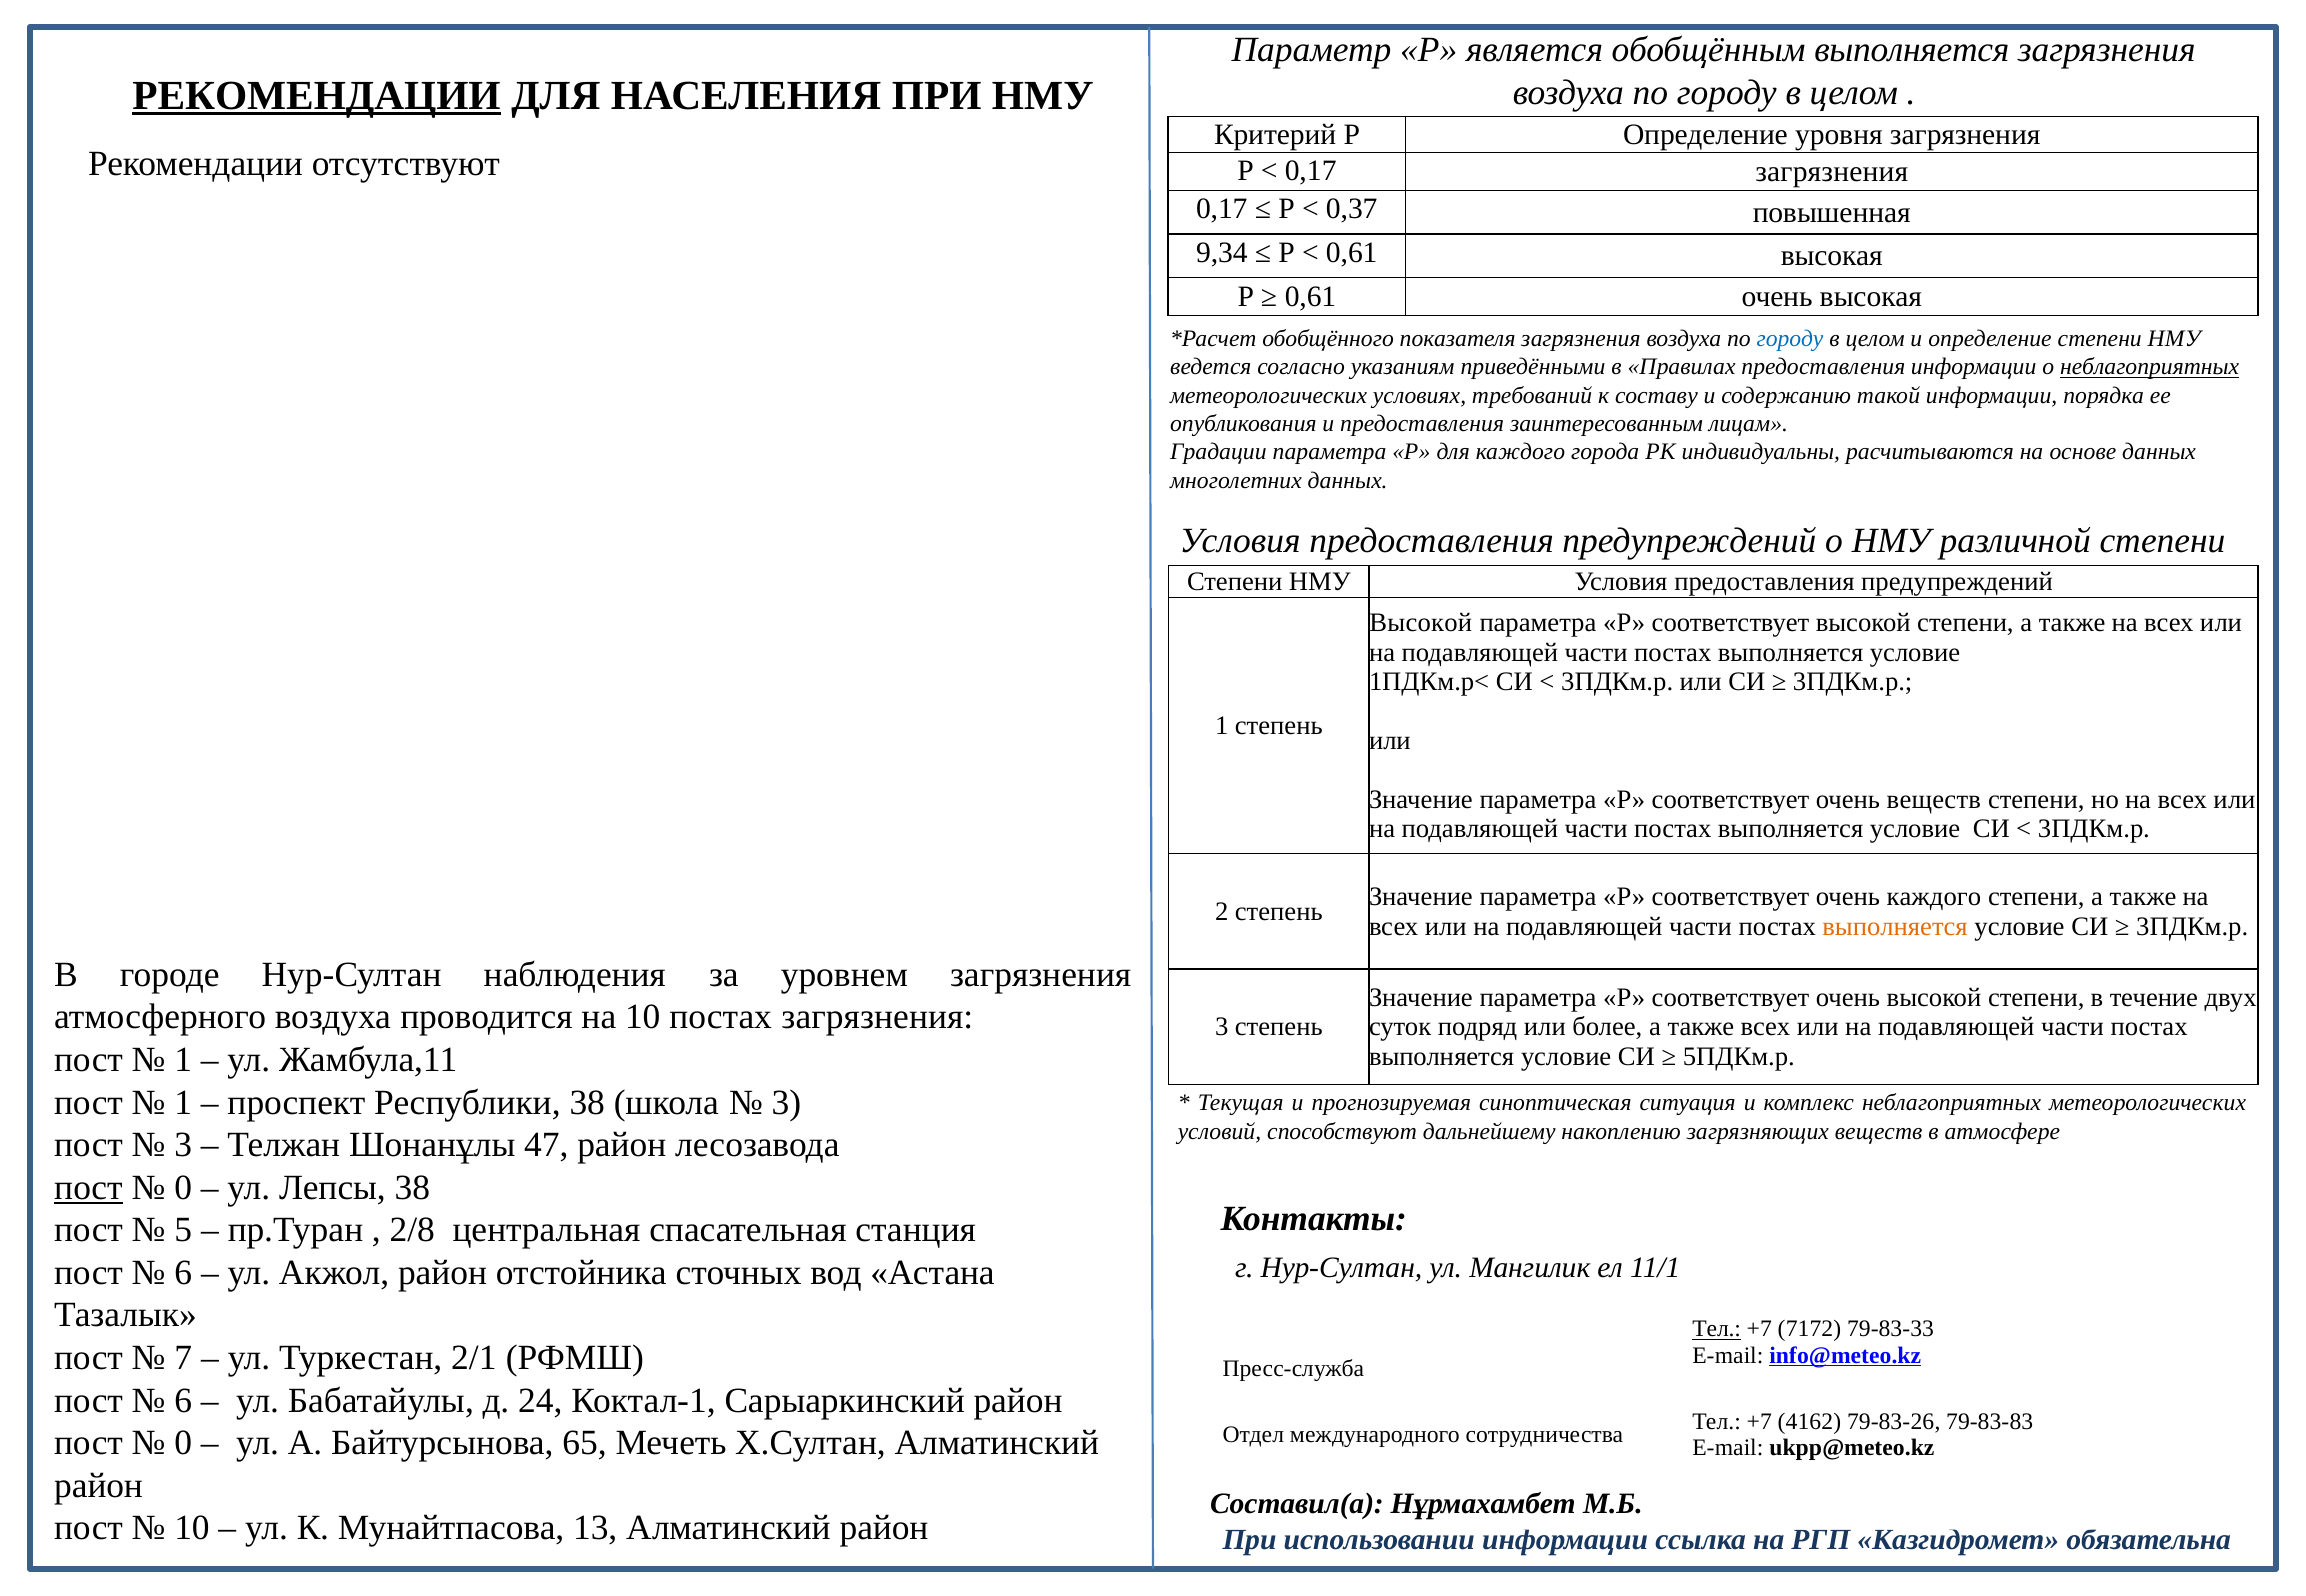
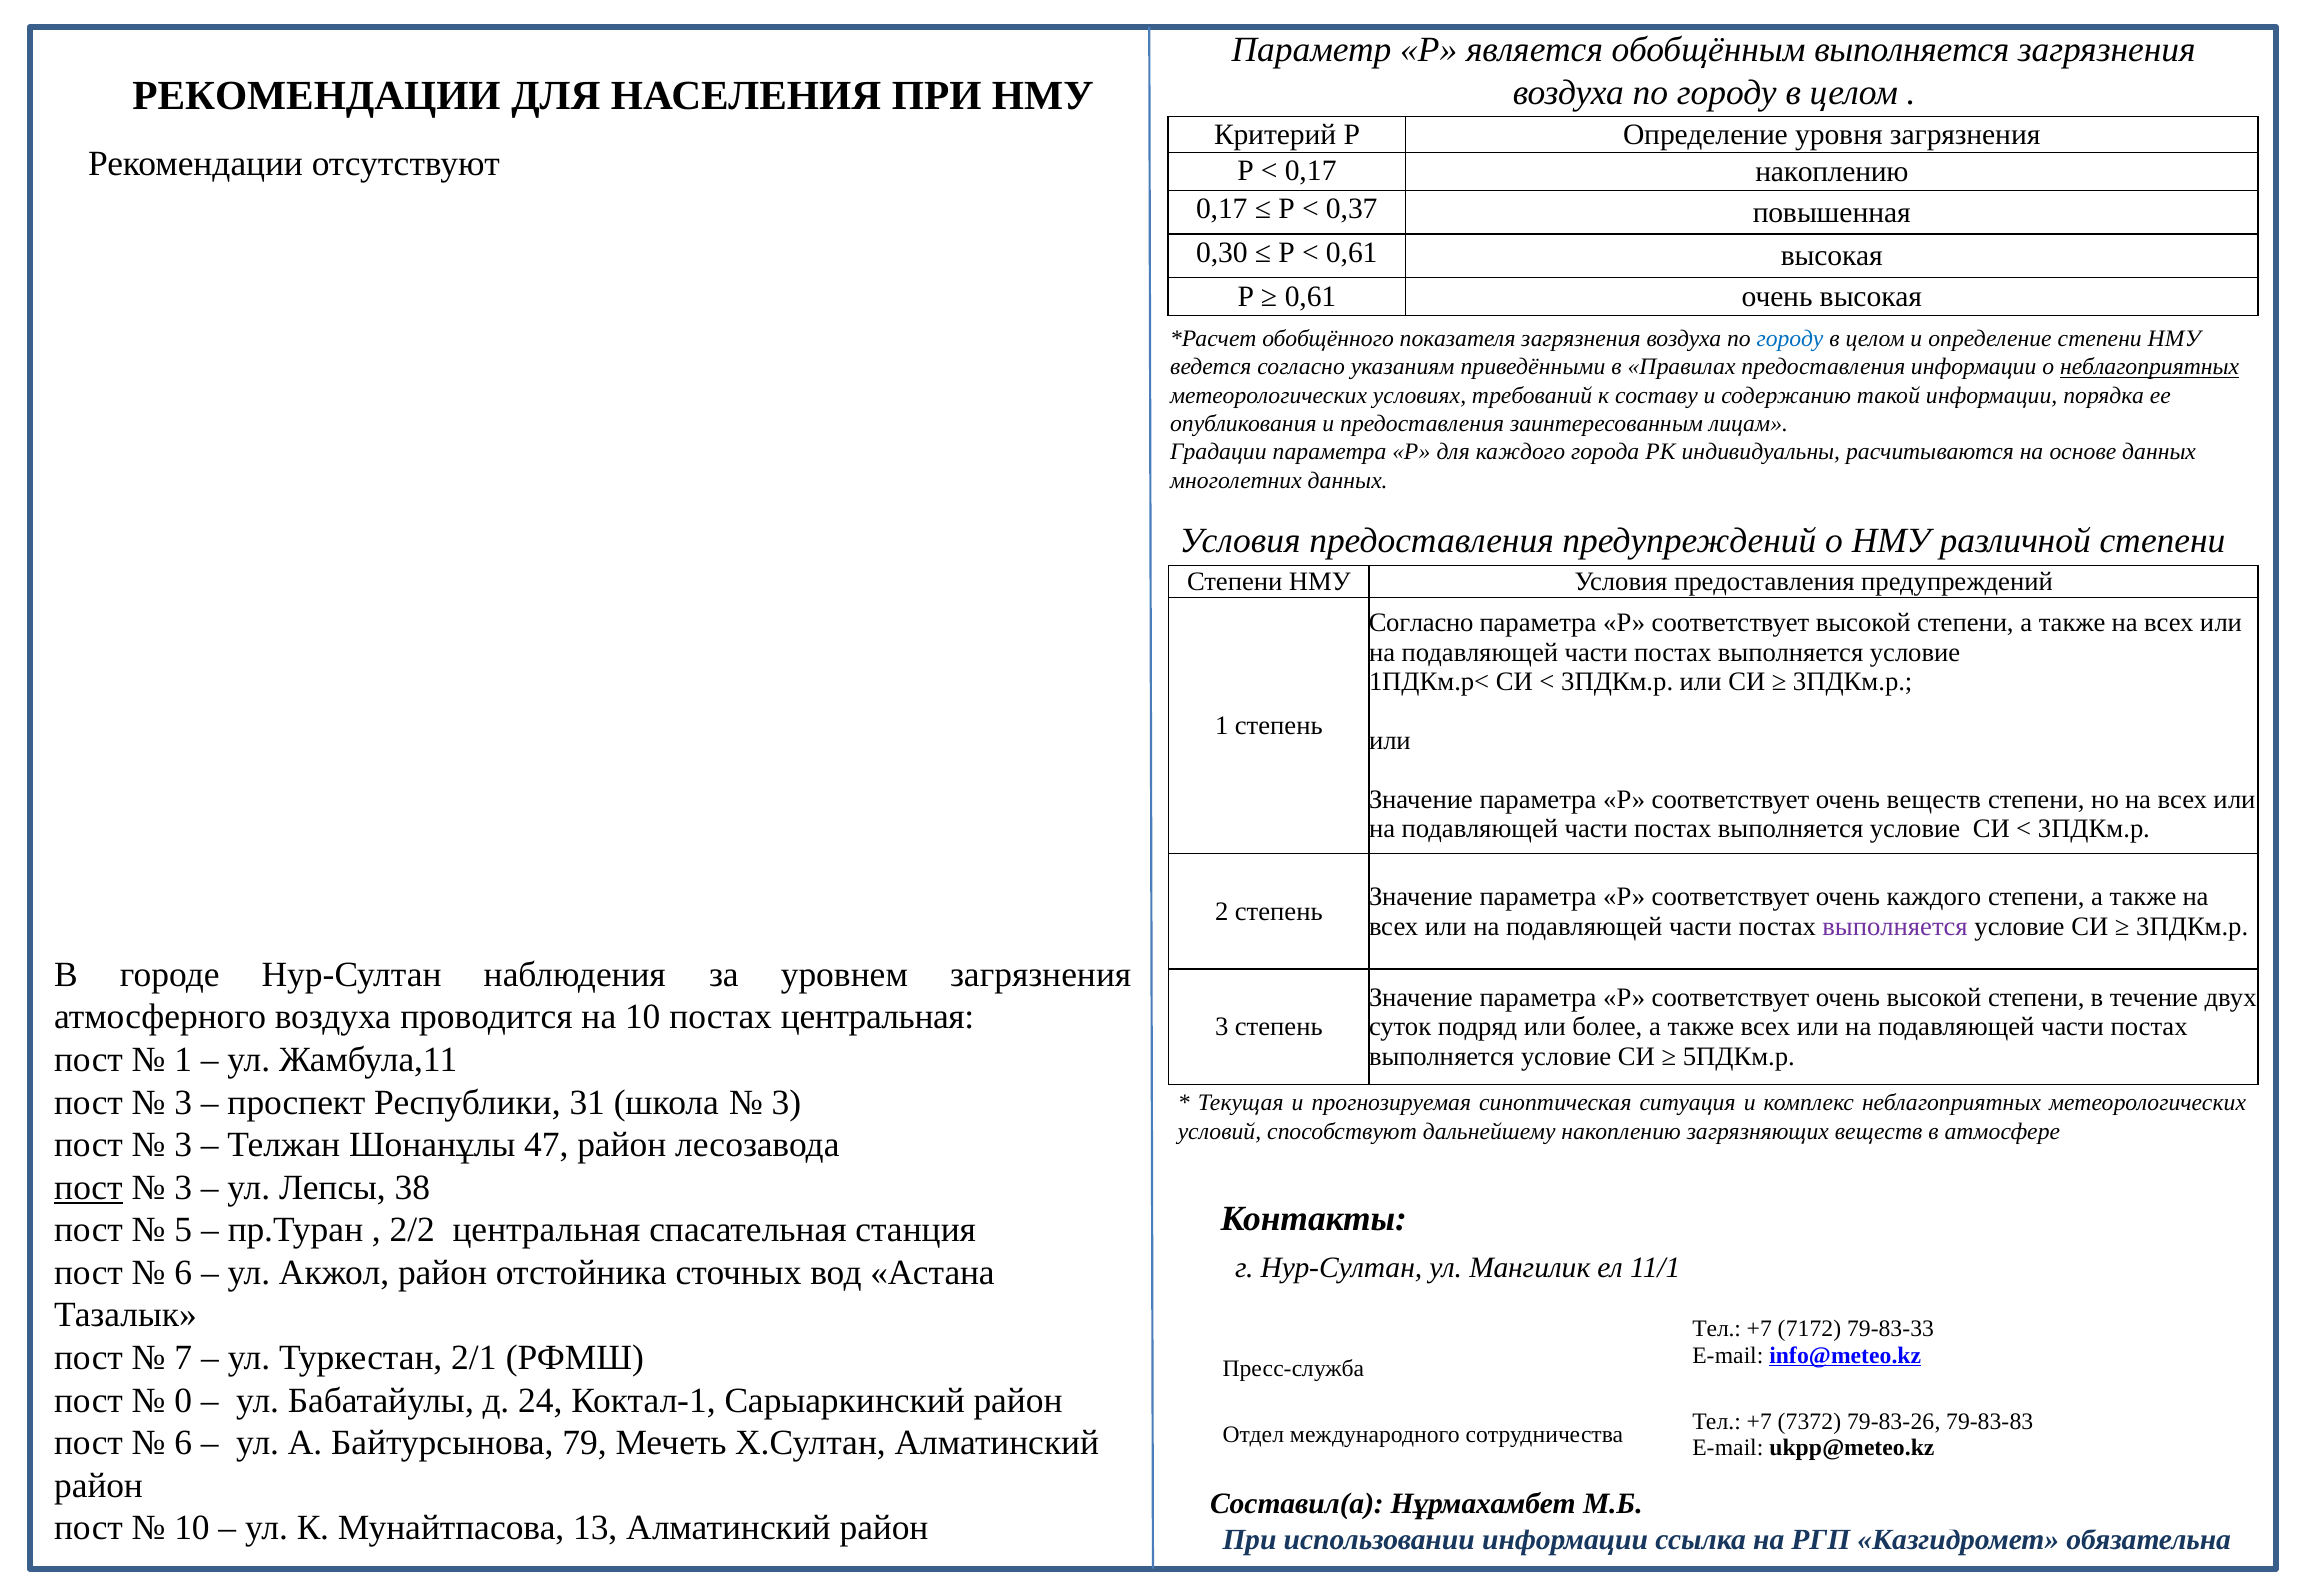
РЕКОМЕНДАЦИИ underline: present -> none (316, 96)
0,17 загрязнения: загрязнения -> накоплению (1832, 172)
9,34: 9,34 -> 0,30 (1222, 253)
Высокой: Высокой -> Согласно (1421, 623)
выполняется colour: orange -> purple (1895, 927)
постах загрязнения: загрязнения -> центральная (878, 1018)
1: 1 -> 3 (183, 1103)
Республики 38: 38 -> 31 (587, 1103)
0: 0 -> 3 (183, 1188)
2/8: 2/8 -> 2/2 (412, 1230)
Тел underline: present -> none (1717, 1330)
6: 6 -> 0 (183, 1401)
4162: 4162 -> 7372 (1809, 1422)
0: 0 -> 6 (183, 1443)
65: 65 -> 79 (585, 1443)
